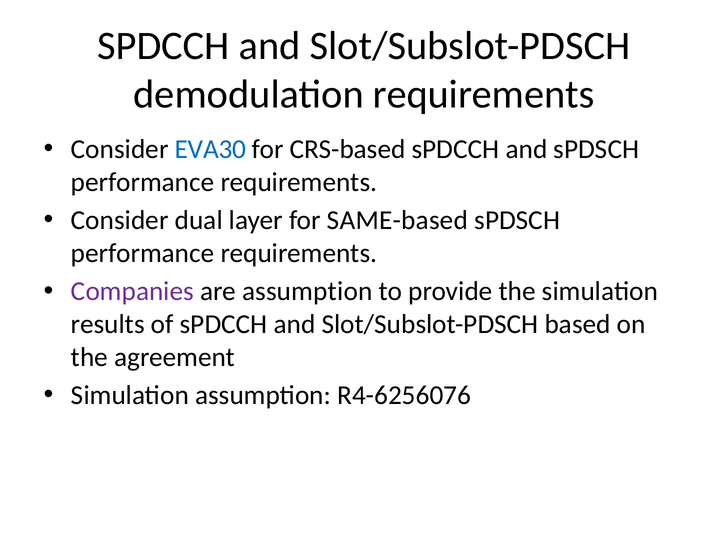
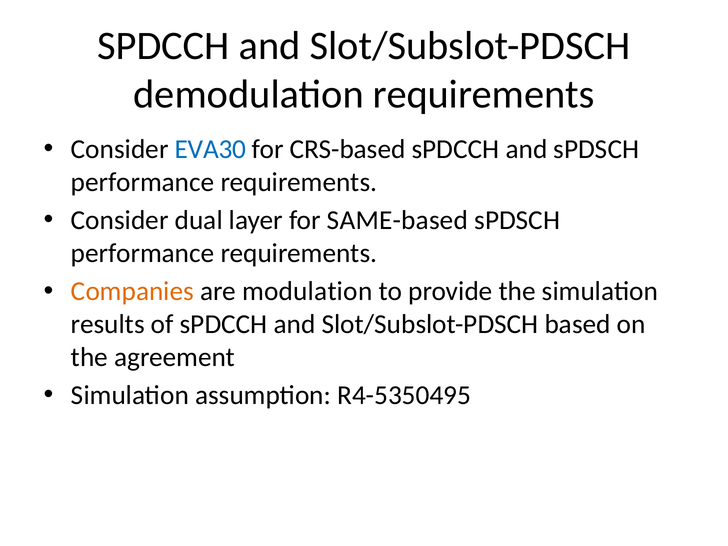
Companies colour: purple -> orange (132, 291)
are assumption: assumption -> modulation (307, 291)
R4-6256076: R4-6256076 -> R4-5350495 (404, 395)
